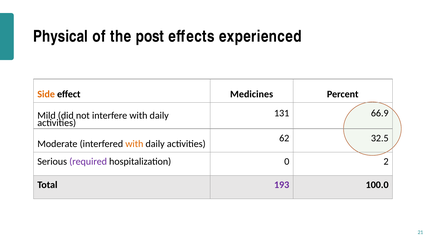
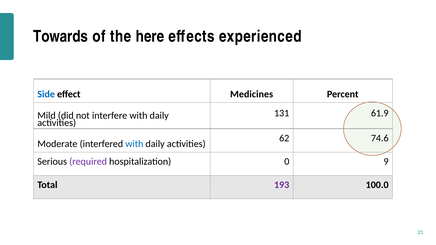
Physical: Physical -> Towards (61, 37)
post: post -> here (150, 37)
Side colour: orange -> blue (46, 94)
66.9: 66.9 -> 61.9 (380, 113)
32.5: 32.5 -> 74.6 (380, 138)
with colour: orange -> blue (134, 144)
2: 2 -> 9 (386, 162)
